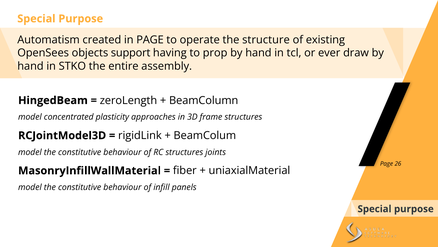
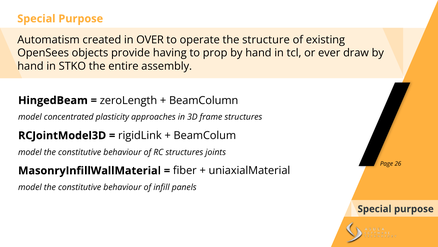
in PAGE: PAGE -> OVER (150, 40)
support: support -> provide (131, 53)
